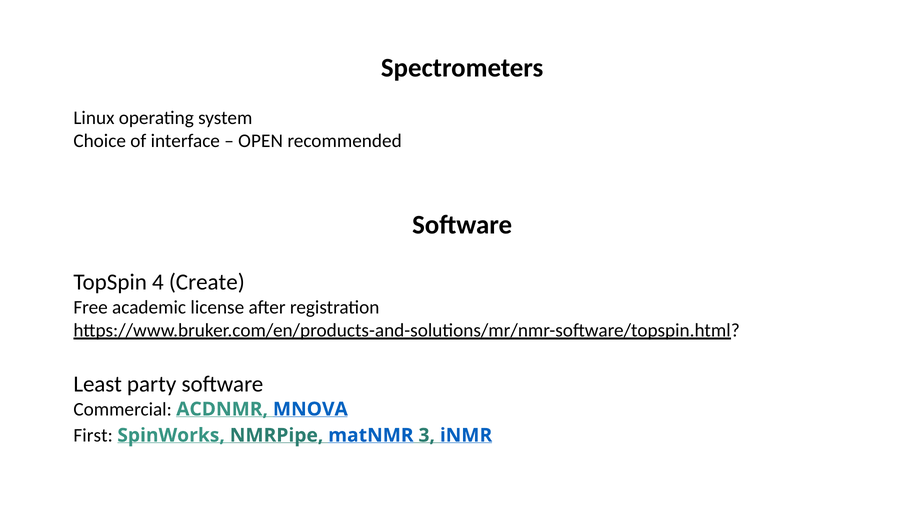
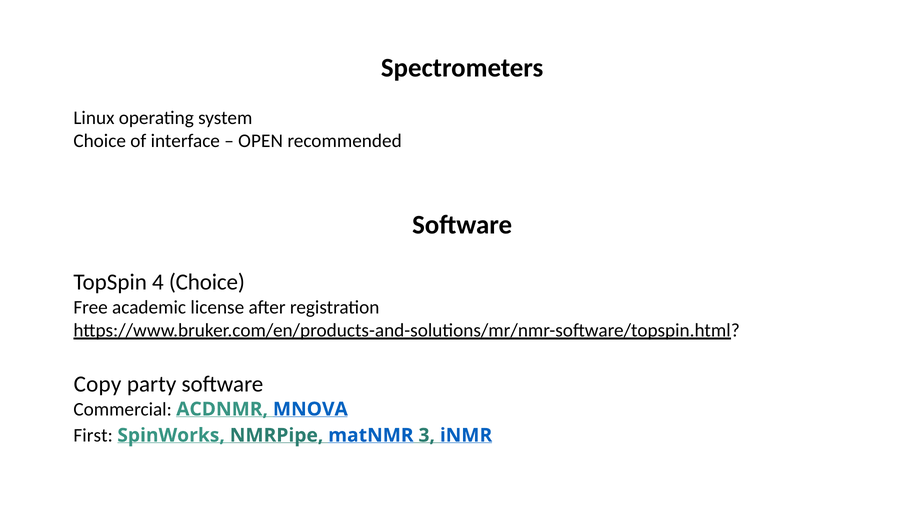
4 Create: Create -> Choice (207, 282)
Least: Least -> Copy (97, 384)
